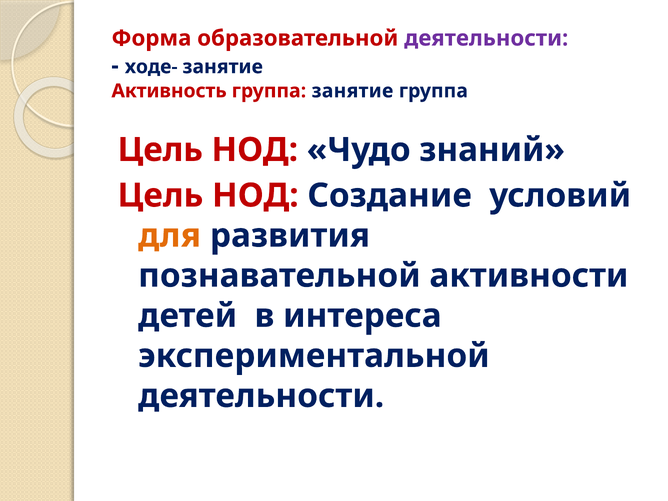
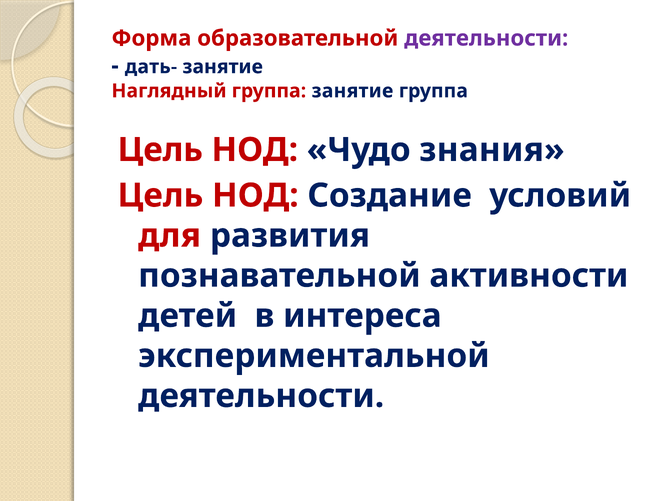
ходе-: ходе- -> дать- (151, 67)
Активность: Активность -> Наглядный (169, 91)
знаний: знаний -> знания (492, 150)
для colour: orange -> red (170, 236)
